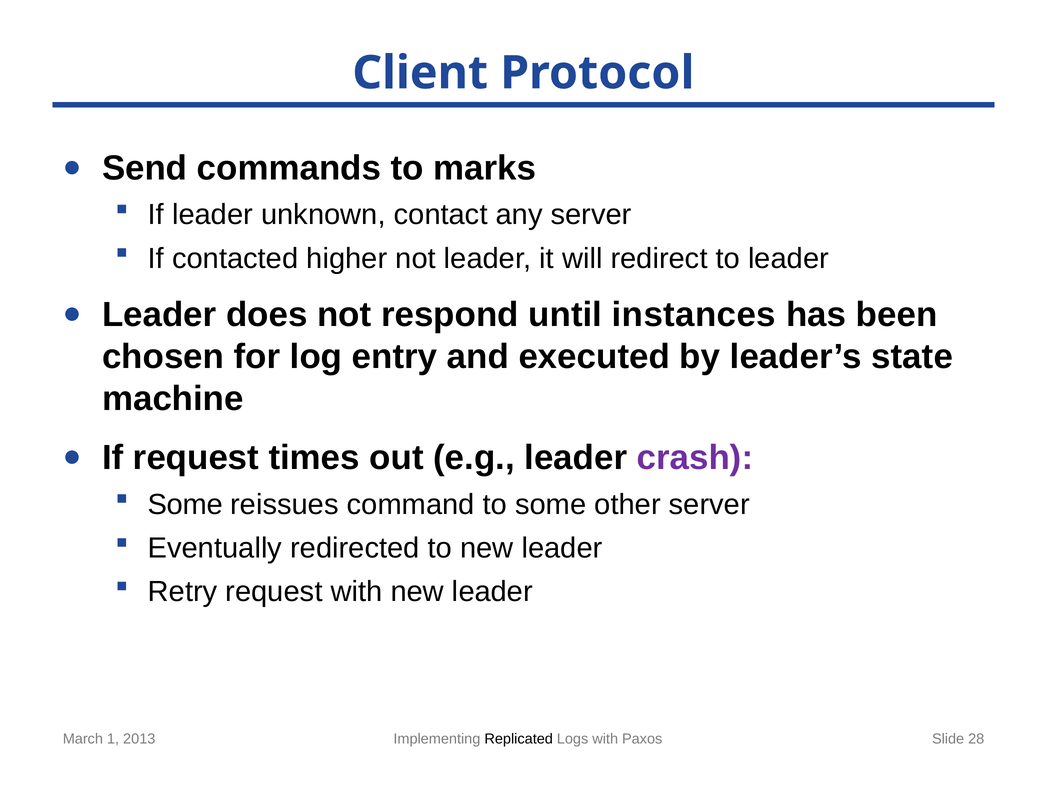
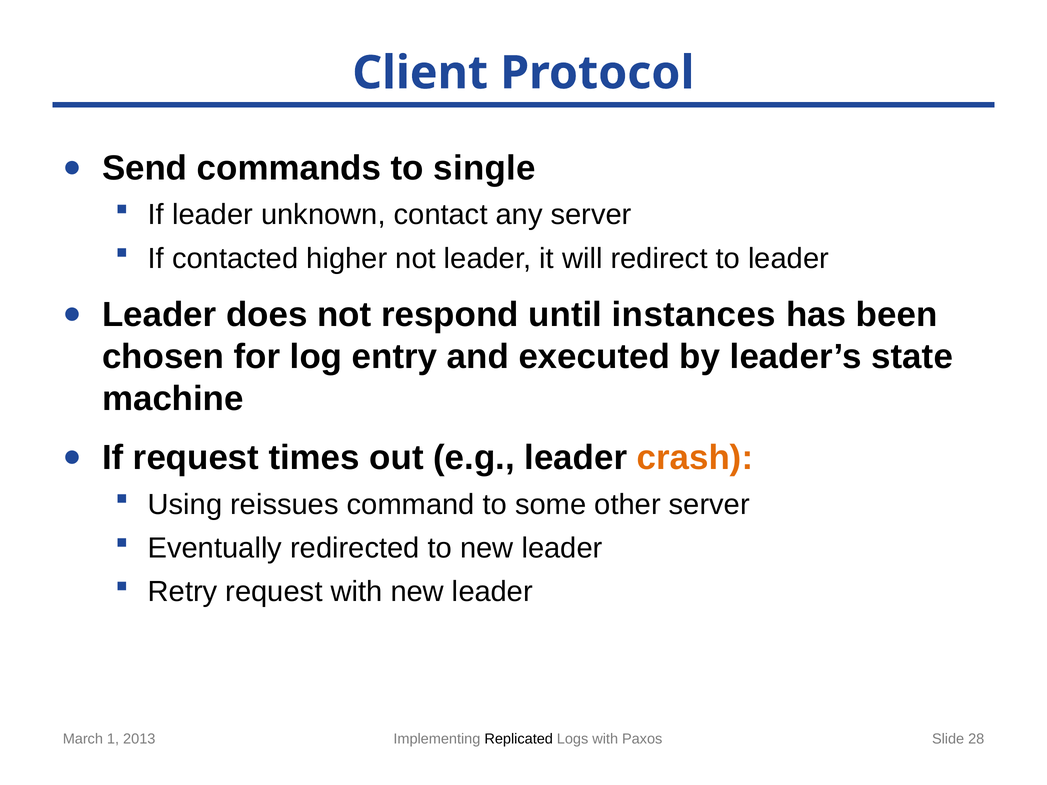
marks: marks -> single (485, 168)
crash colour: purple -> orange (695, 458)
Some: Some -> Using (185, 505)
